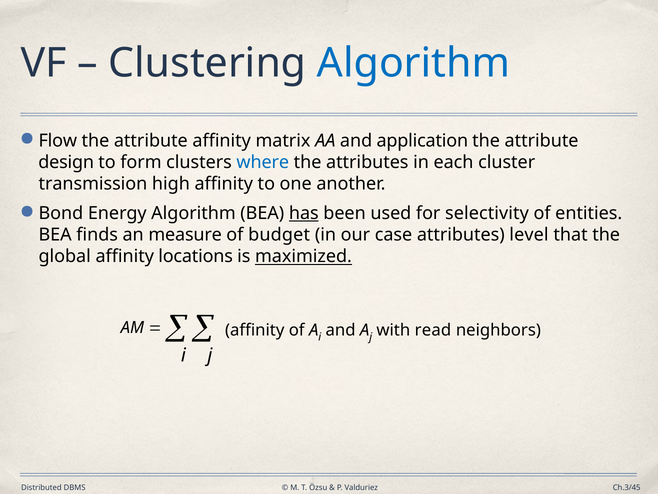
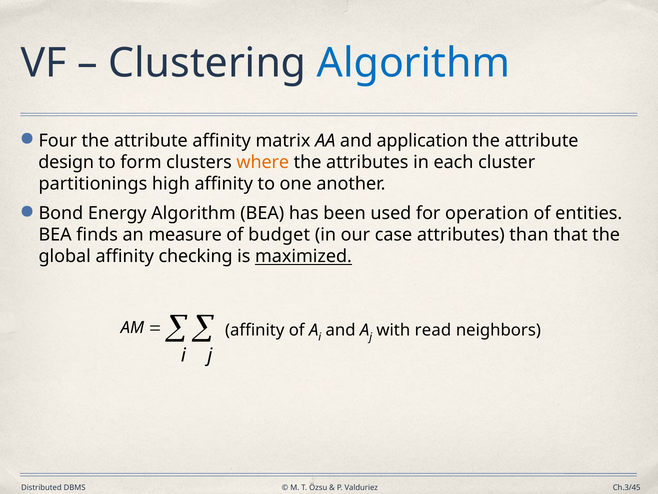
Flow: Flow -> Four (58, 141)
where colour: blue -> orange (263, 162)
transmission: transmission -> partitionings (93, 184)
has underline: present -> none (304, 213)
selectivity: selectivity -> operation (487, 213)
level: level -> than (529, 235)
locations: locations -> checking (196, 256)
